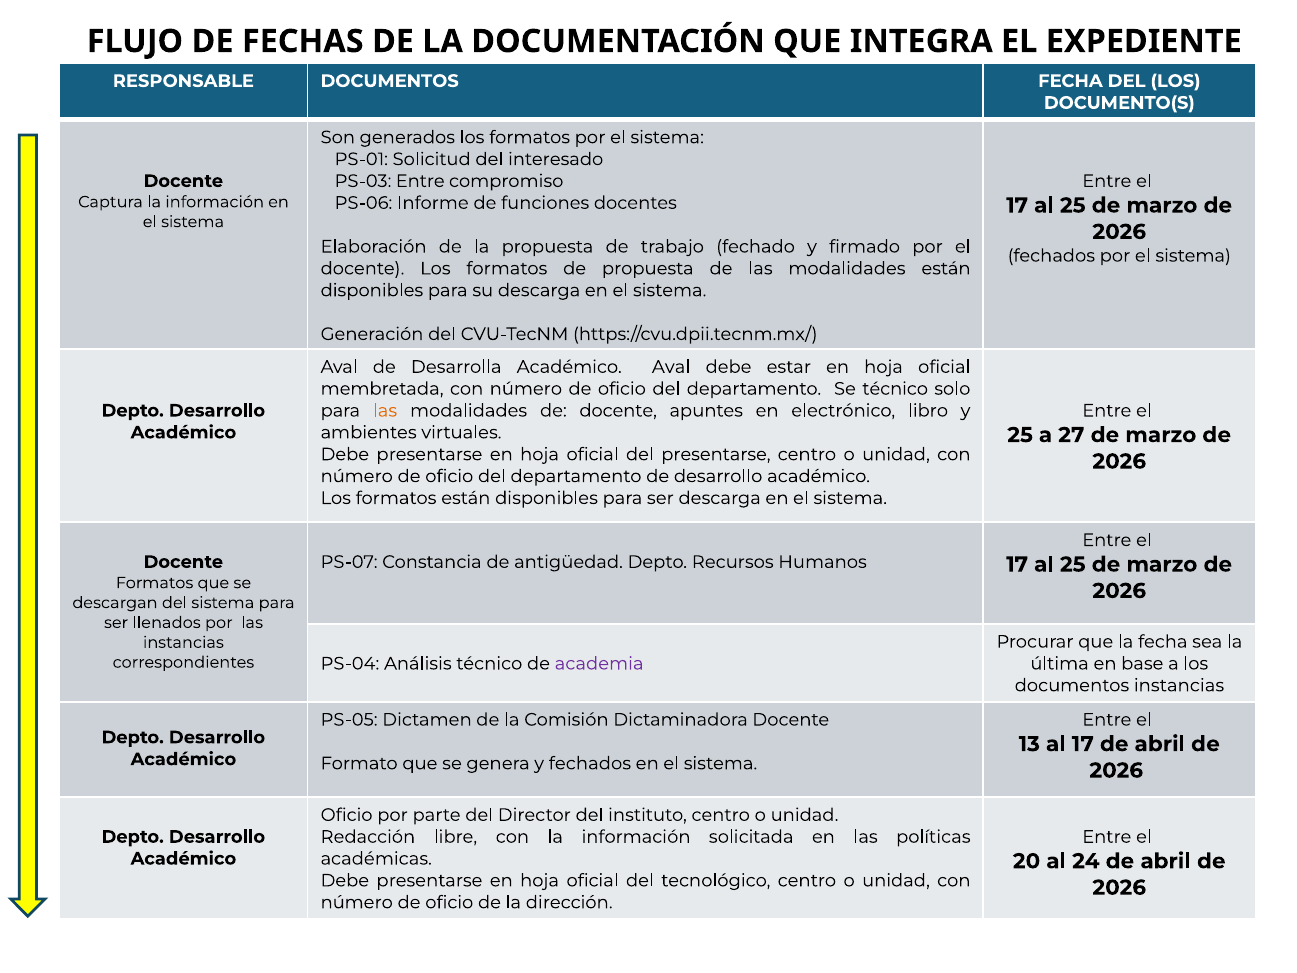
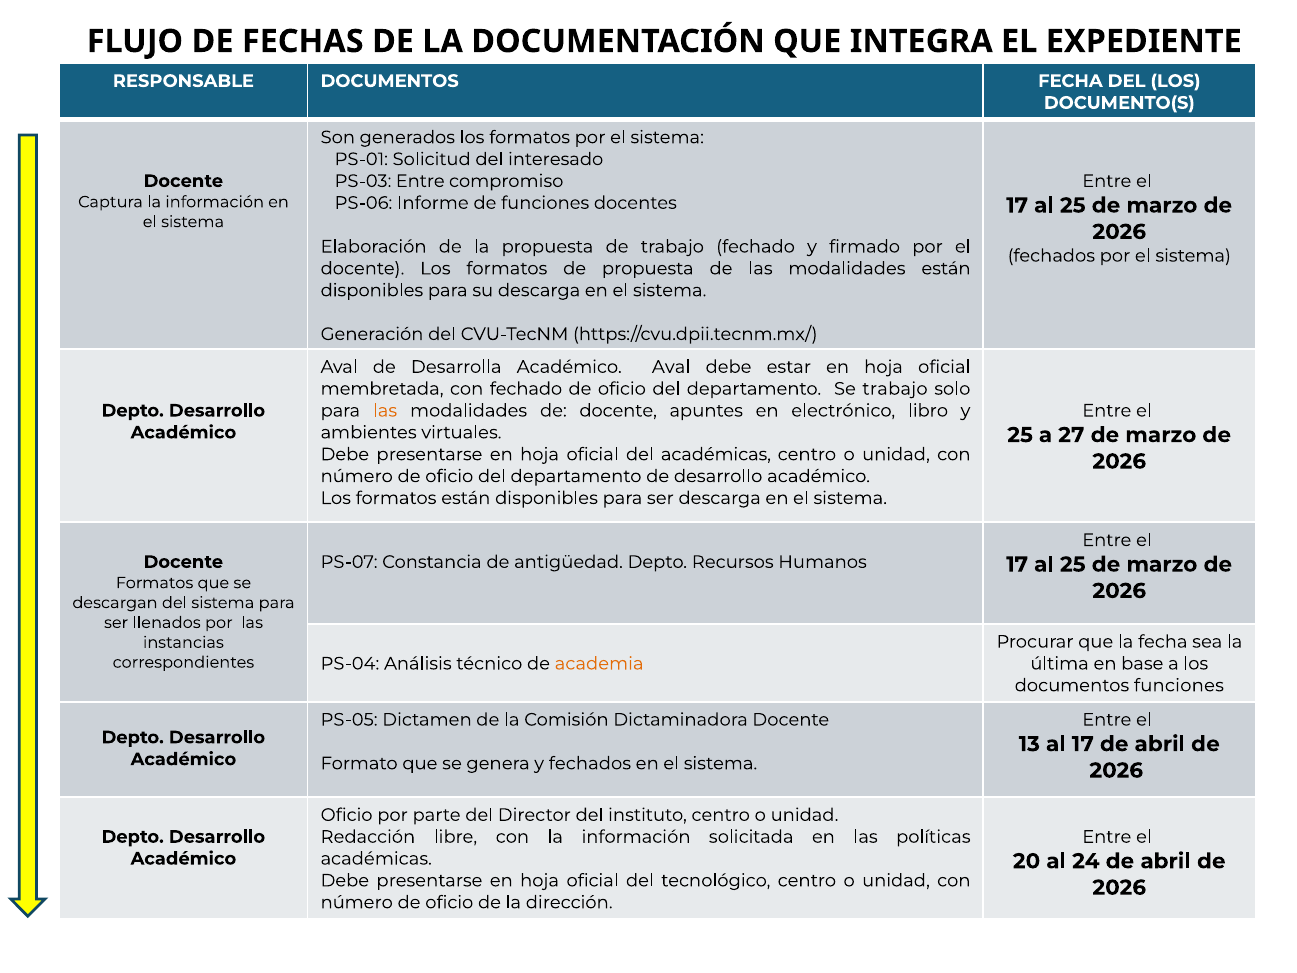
membretada con número: número -> fechado (526, 389)
Se técnico: técnico -> trabajo (895, 389)
del presentarse: presentarse -> académicas (716, 454)
academia colour: purple -> orange (599, 663)
documentos instancias: instancias -> funciones (1179, 685)
